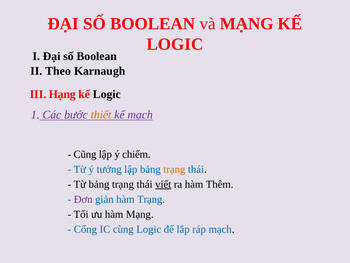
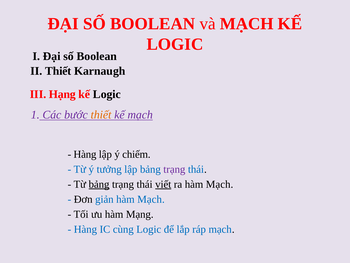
và MẠNG: MẠNG -> MẠCH (247, 24)
II Theo: Theo -> Thiết (58, 71)
Cũng: Cũng -> Hàng (85, 154)
trạng colour: orange -> purple (174, 169)
bảng underline: none -> present (99, 184)
ra hàm Thêm: Thêm -> Mạch (220, 184)
Đơn colour: purple -> black (83, 199)
giản hàm Trạng: Trạng -> Mạch (151, 199)
Cổng: Cổng -> Hàng (85, 229)
